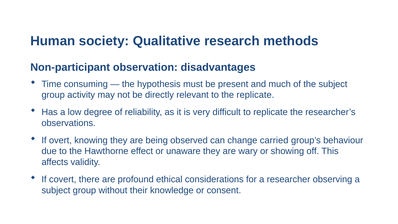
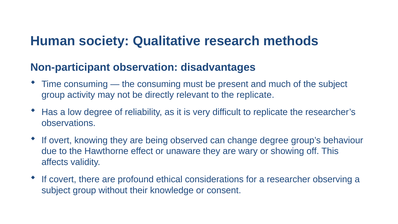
the hypothesis: hypothesis -> consuming (159, 84)
change carried: carried -> degree (274, 140)
